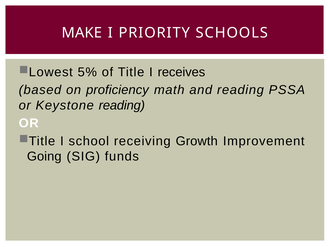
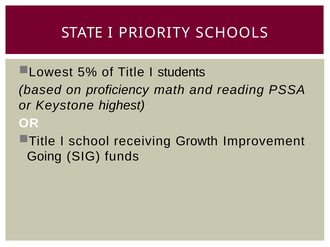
MAKE: MAKE -> STATE (82, 33)
receives: receives -> students (181, 72)
Keystone reading: reading -> highest (122, 106)
